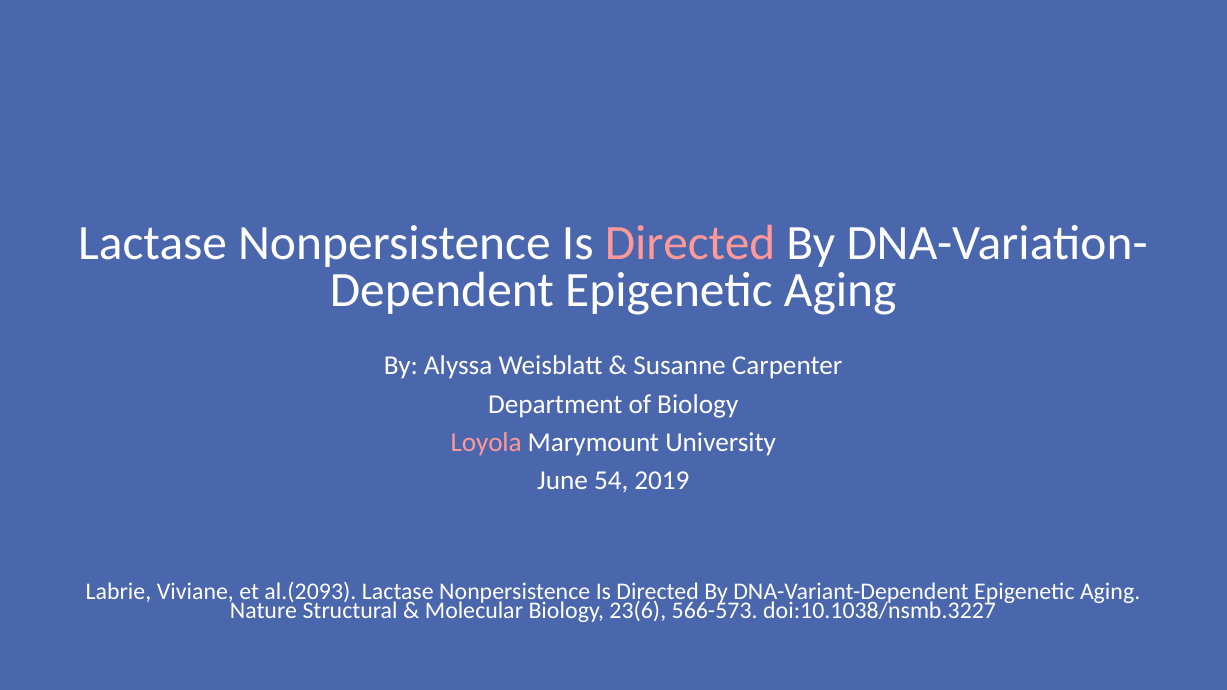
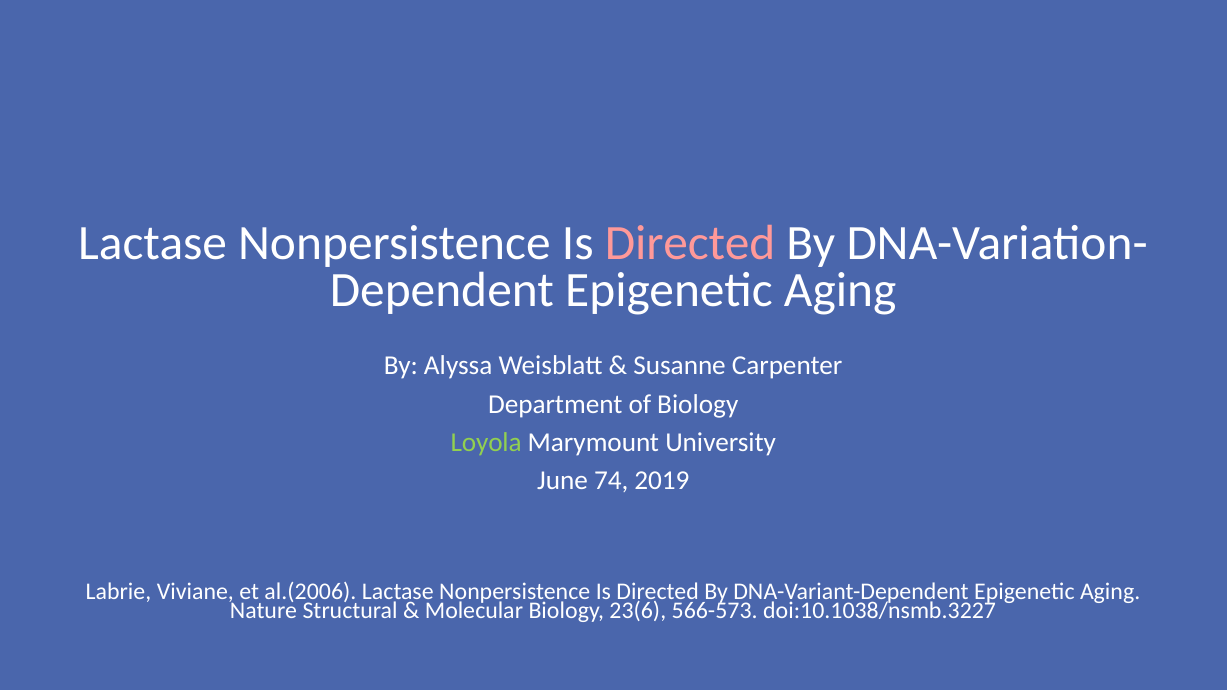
Loyola colour: pink -> light green (486, 443)
54: 54 -> 74 (611, 481)
al.(2093: al.(2093 -> al.(2006 (310, 592)
